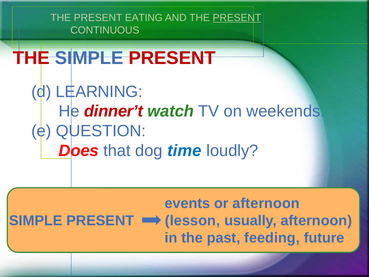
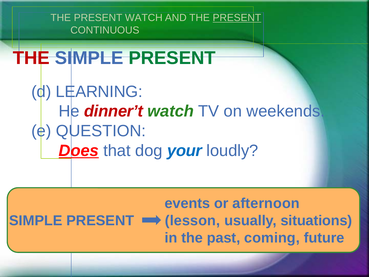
PRESENT EATING: EATING -> WATCH (144, 18)
PRESENT colour: red -> green (172, 58)
Does underline: none -> present (79, 151)
time: time -> your (185, 151)
usually afternoon: afternoon -> situations (316, 220)
feeding: feeding -> coming (272, 238)
